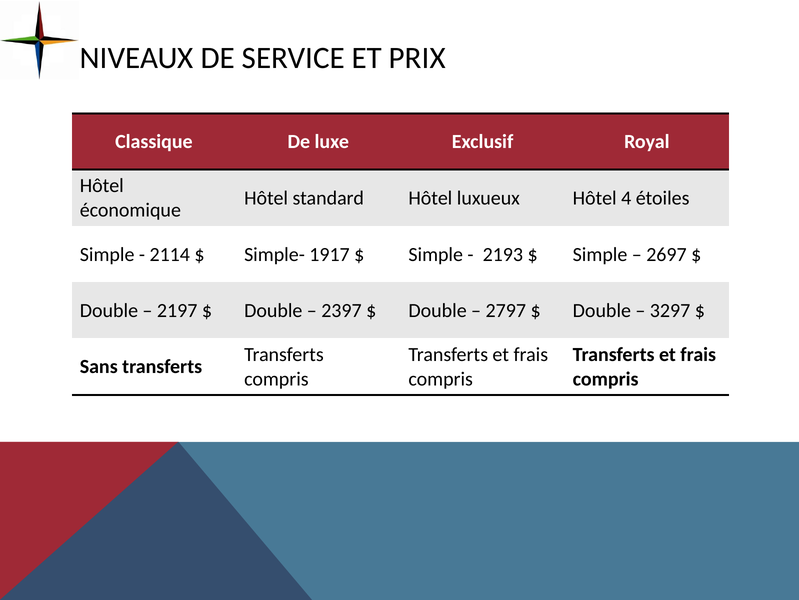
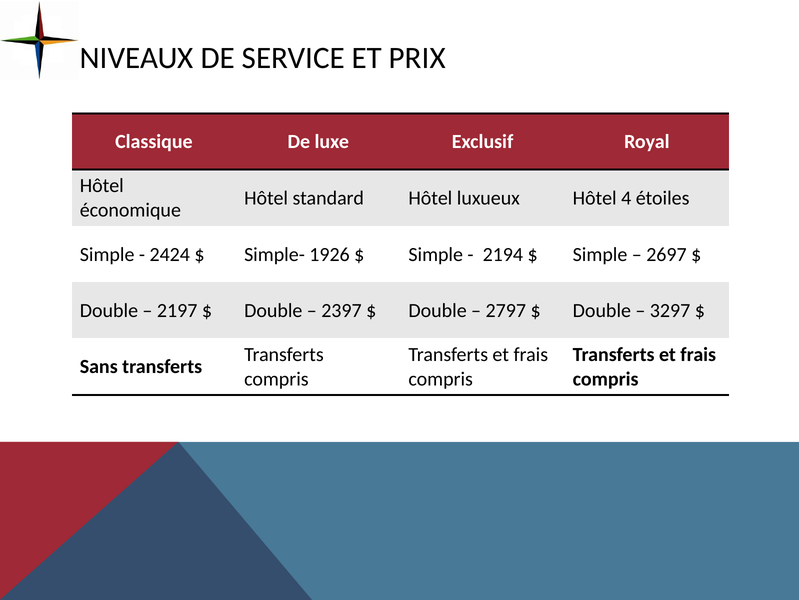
2114: 2114 -> 2424 (170, 254)
1917: 1917 -> 1926 (330, 254)
2193: 2193 -> 2194 (503, 254)
